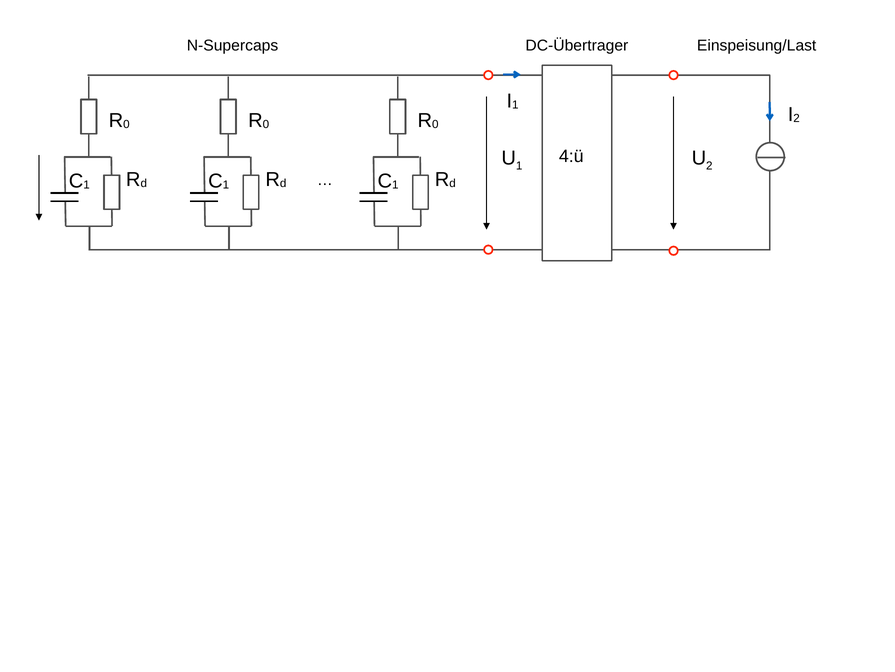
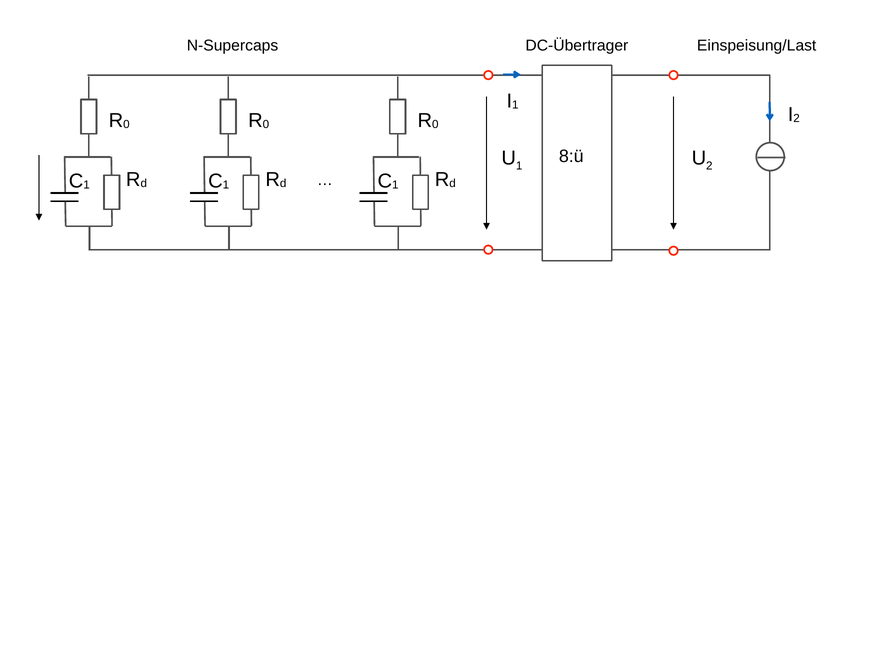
4:ü: 4:ü -> 8:ü (571, 156)
